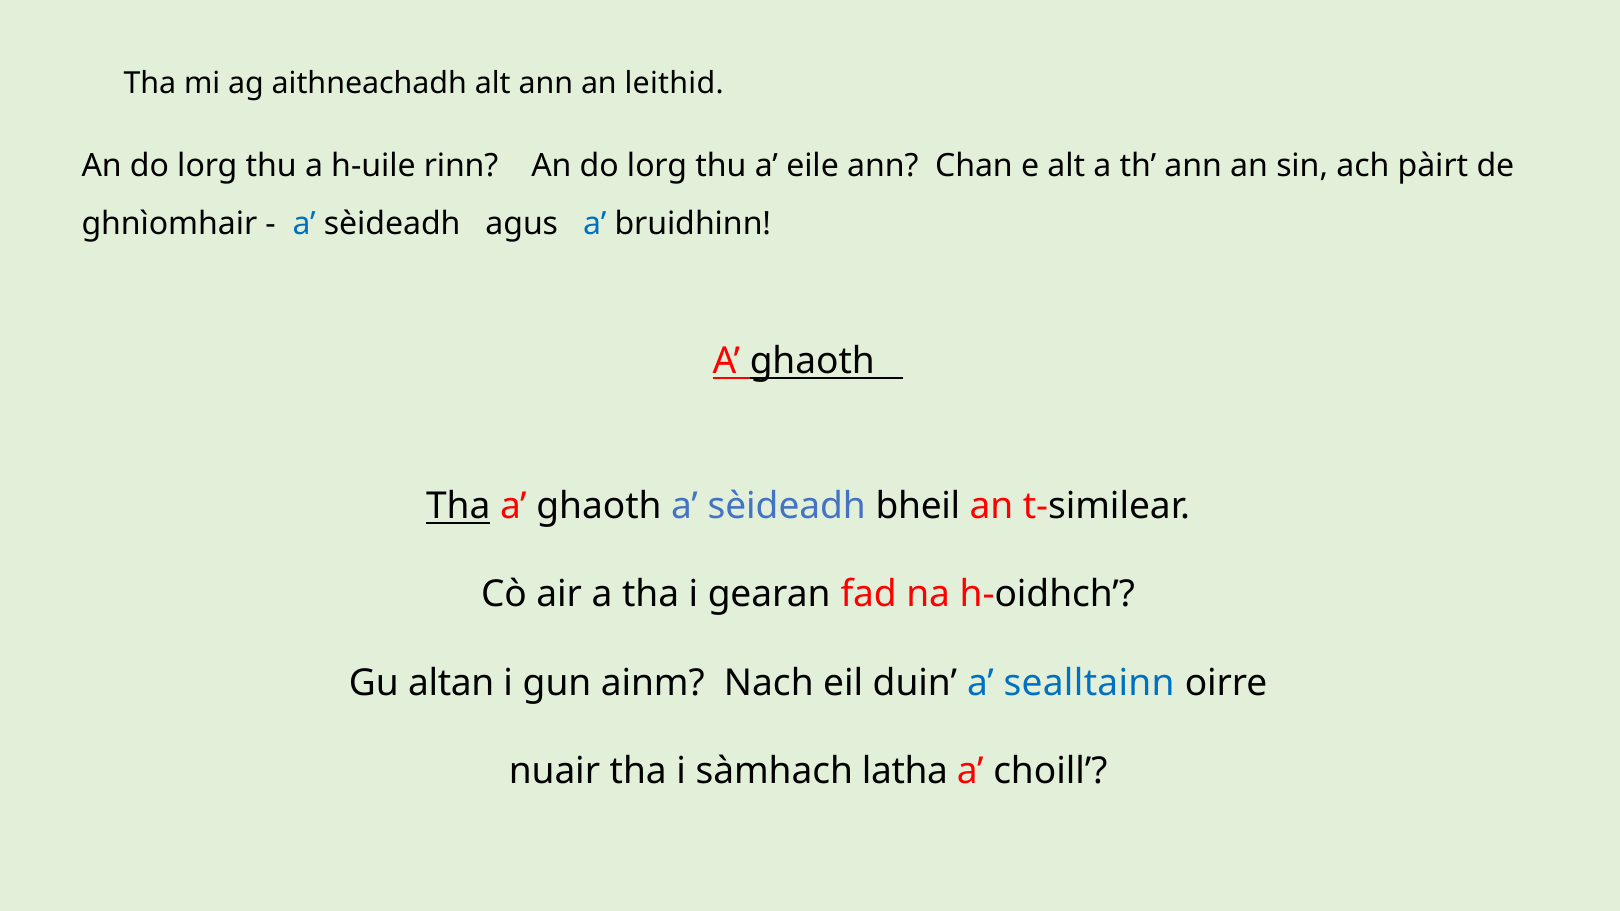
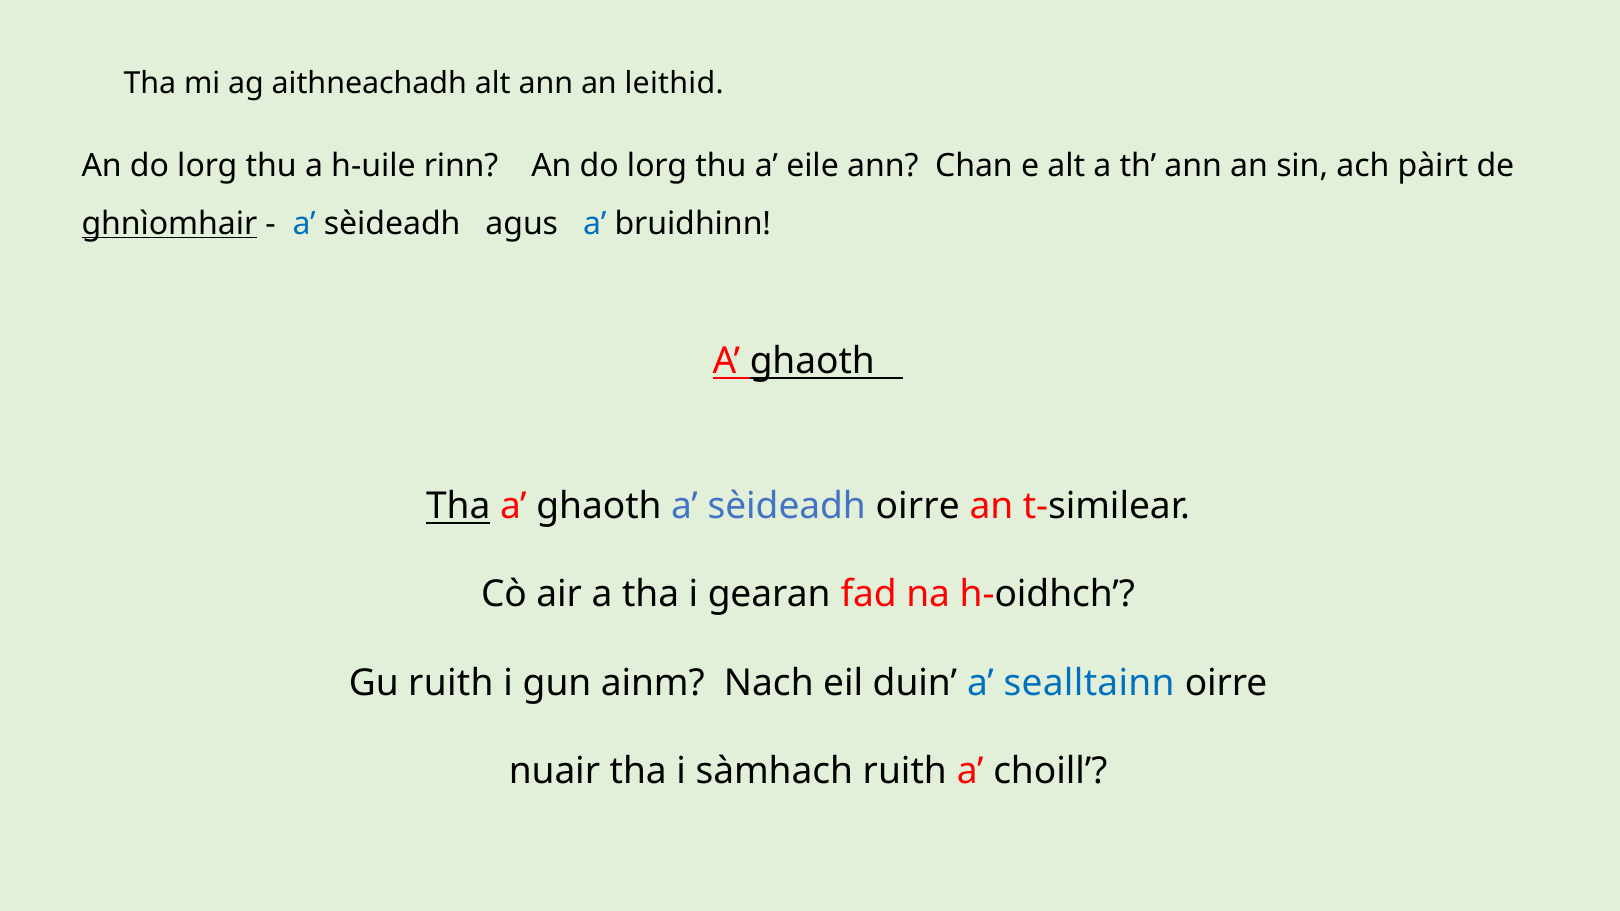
ghnìomhair underline: none -> present (169, 224)
sèideadh bheil: bheil -> oirre (918, 507)
Gu altan: altan -> ruith (451, 683)
sàmhach latha: latha -> ruith (905, 771)
